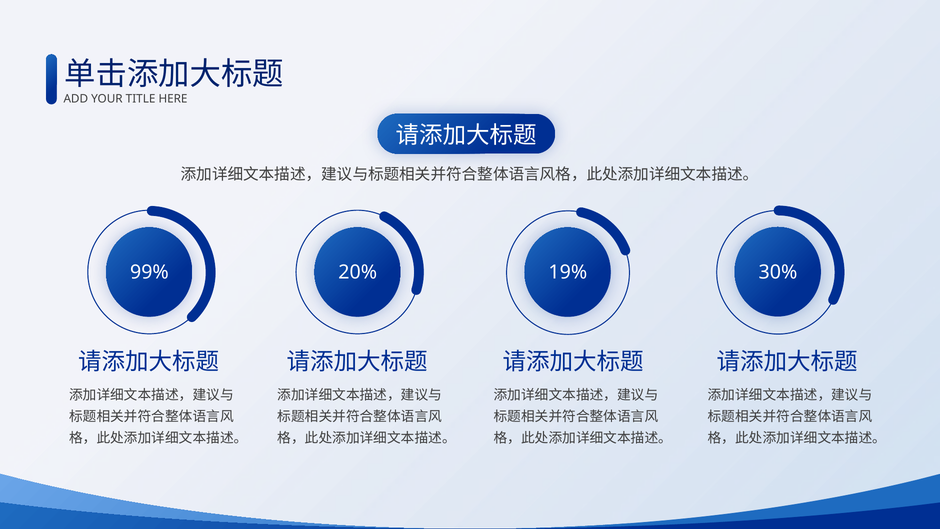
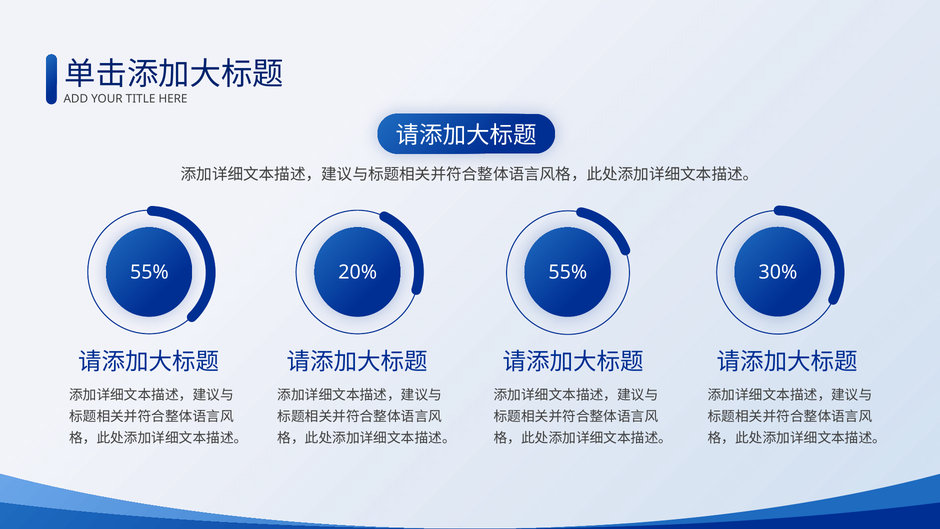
99%: 99% -> 55% (149, 272)
20% 19%: 19% -> 55% (568, 272)
